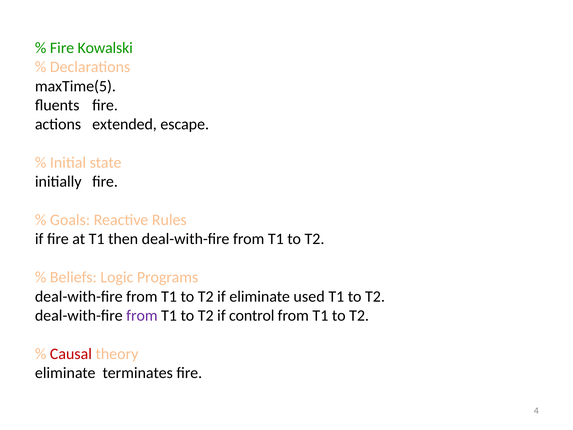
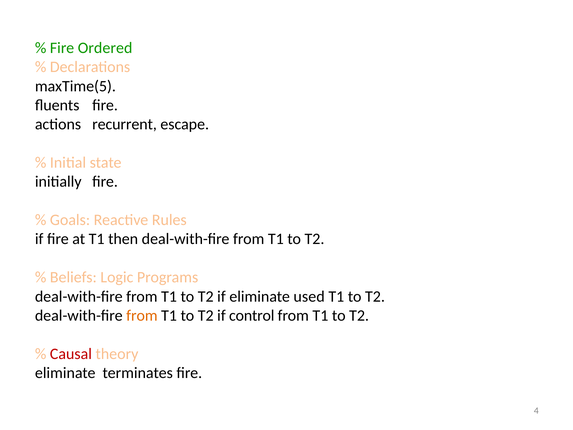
Kowalski: Kowalski -> Ordered (105, 48)
extended: extended -> recurrent (125, 124)
from colour: purple -> orange (142, 315)
